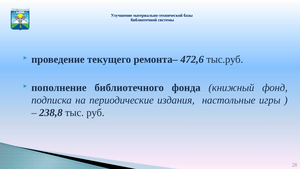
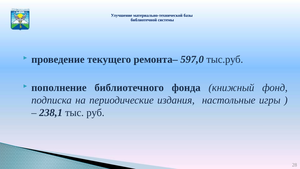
472,6: 472,6 -> 597,0 (192, 59)
238,8: 238,8 -> 238,1 (51, 113)
